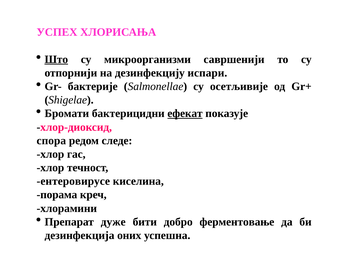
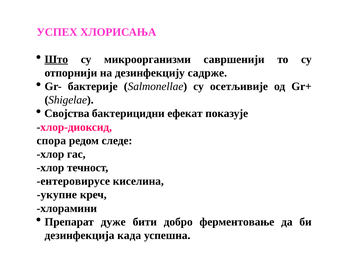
испари: испари -> садржe (207, 73)
Бромати: Бромати -> Својства (67, 113)
ефекат underline: present -> none (185, 113)
порама: порама -> укупне (57, 194)
оних: оних -> када (129, 235)
